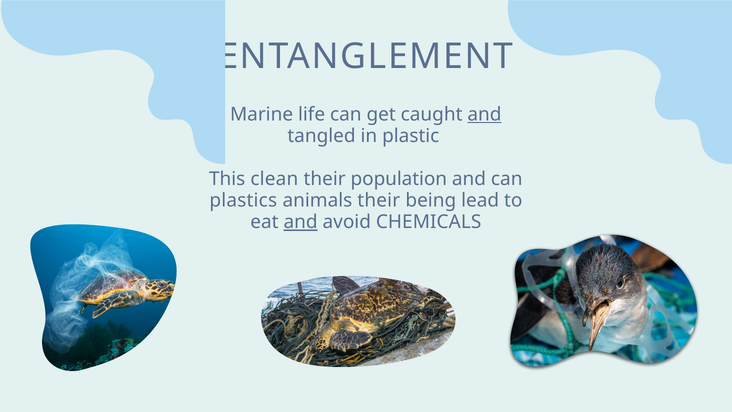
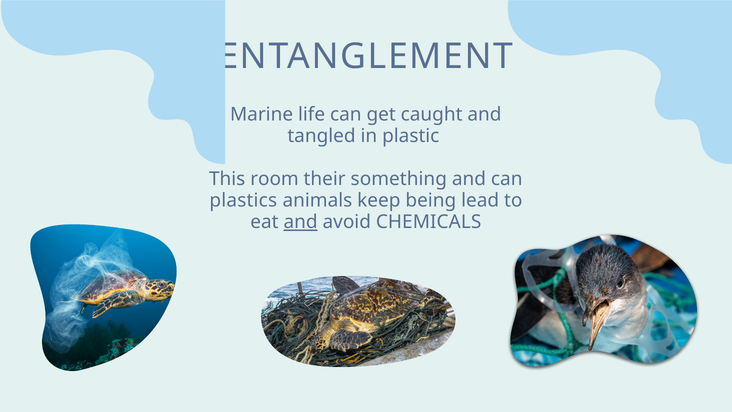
and underline: present -> none (485, 114)
clean: clean -> room (274, 179)
population: population -> something (399, 179)
animals their: their -> keep (379, 200)
